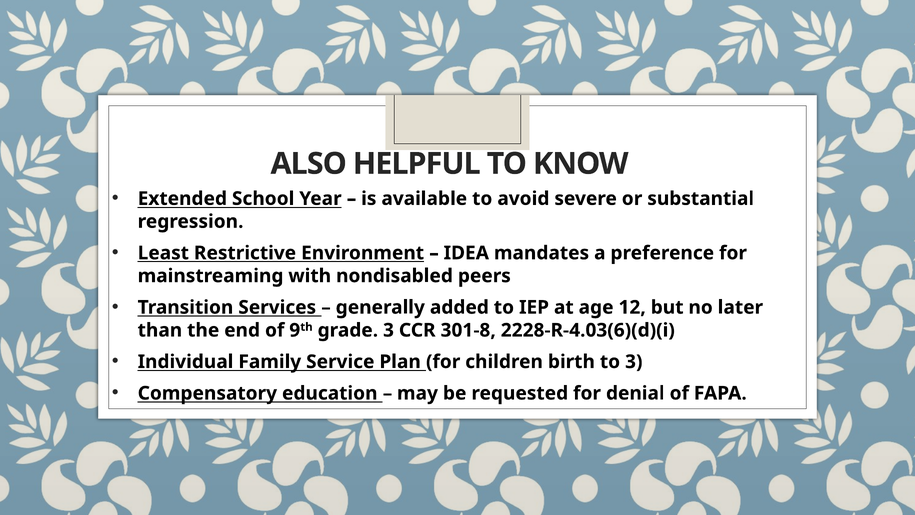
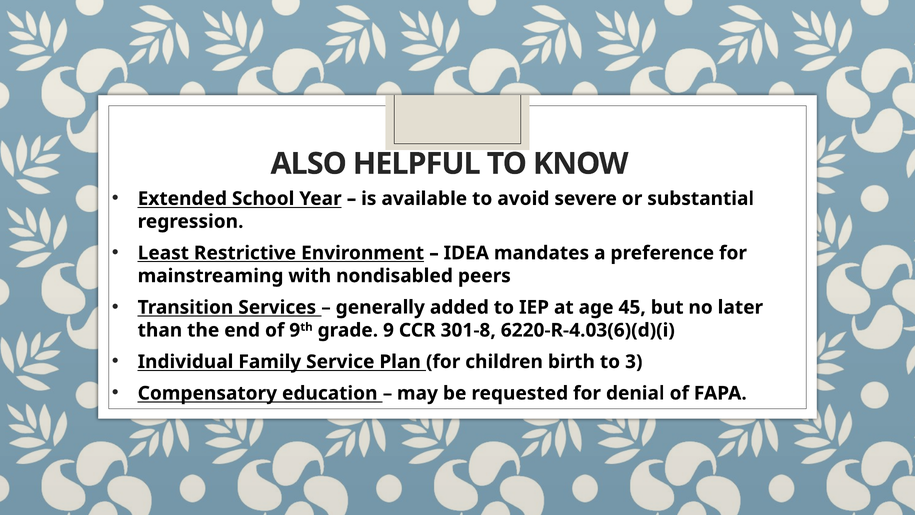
12: 12 -> 45 (632, 307)
grade 3: 3 -> 9 (388, 330)
2228-R-4.03(6)(d)(i: 2228-R-4.03(6)(d)(i -> 6220-R-4.03(6)(d)(i (588, 330)
